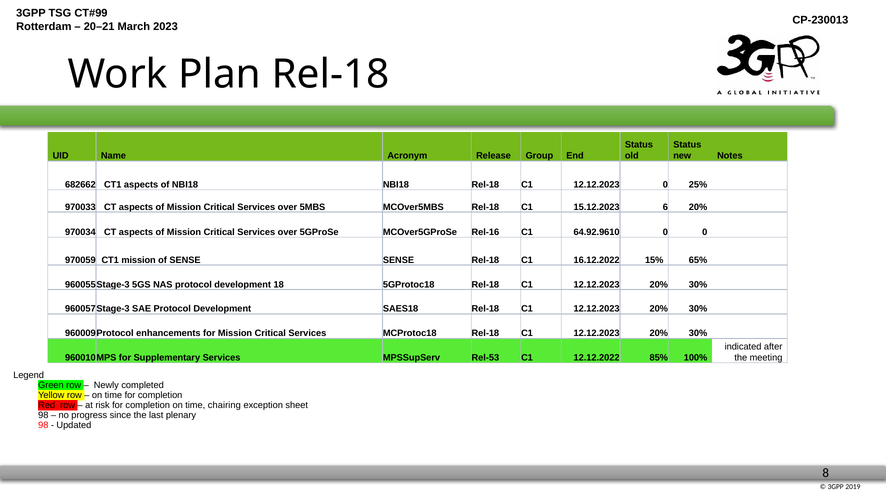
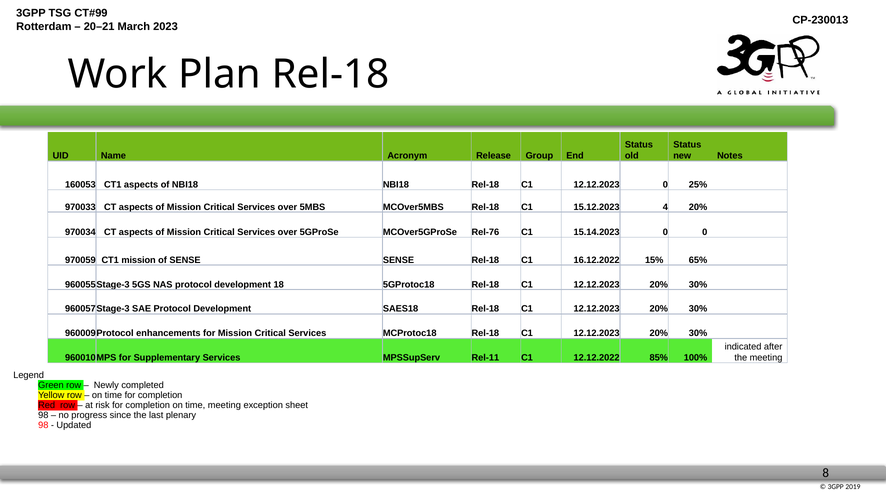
682662: 682662 -> 160053 (80, 185)
6: 6 -> 4 (665, 207)
Rel-16: Rel-16 -> Rel-76 (485, 232)
64.92.9610: 64.92.9610 -> 15.14.2023 (597, 232)
Rel-53: Rel-53 -> Rel-11 (485, 358)
time chairing: chairing -> meeting (224, 406)
